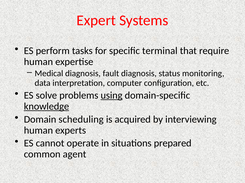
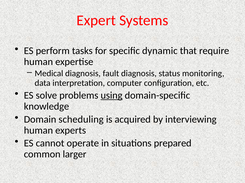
terminal: terminal -> dynamic (160, 51)
knowledge underline: present -> none (46, 107)
agent: agent -> larger (75, 155)
